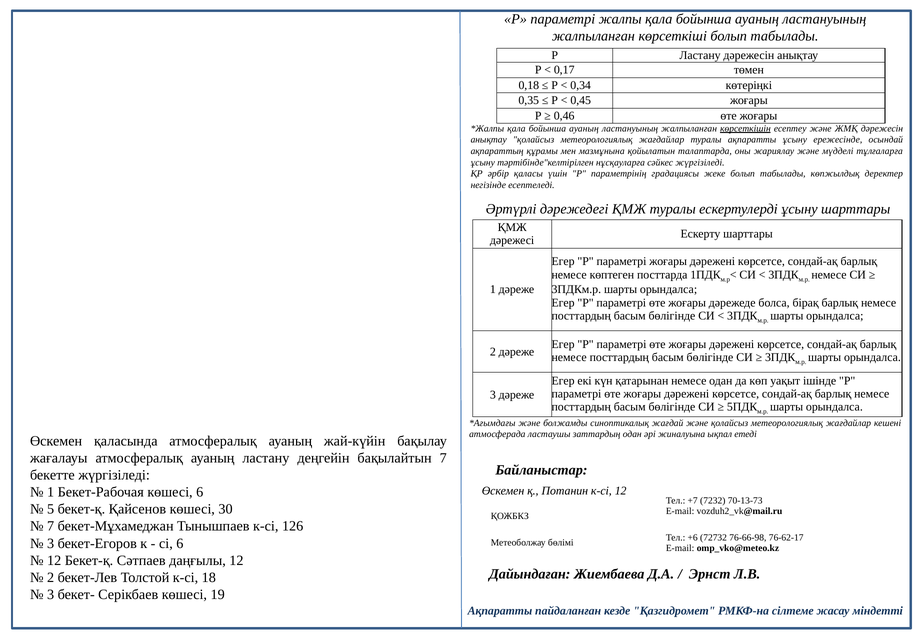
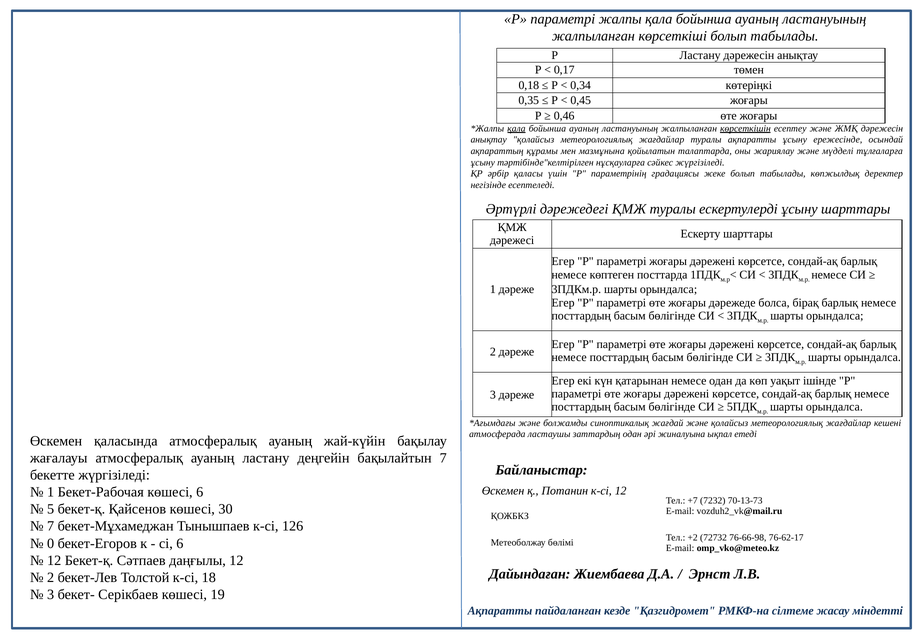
қала underline: none -> present (516, 128)
+6: +6 -> +2 (693, 537)
3: 3 -> 0 (51, 543)
